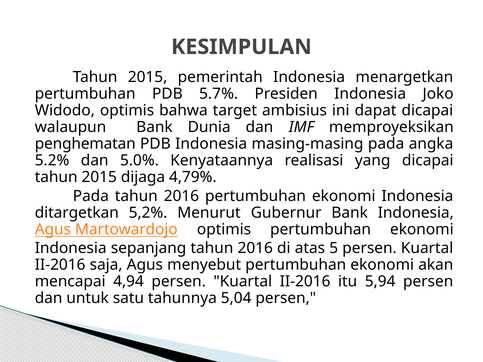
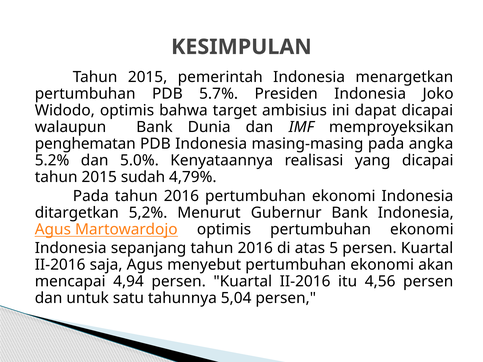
dijaga: dijaga -> sudah (143, 177)
5,94: 5,94 -> 4,56 (380, 282)
